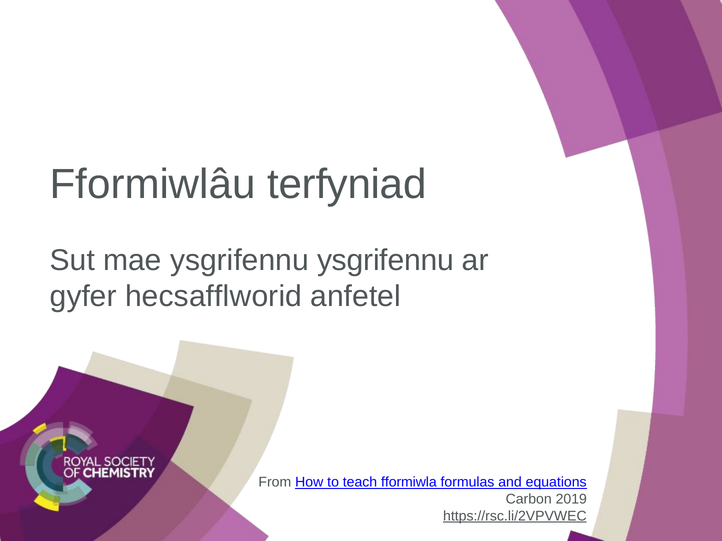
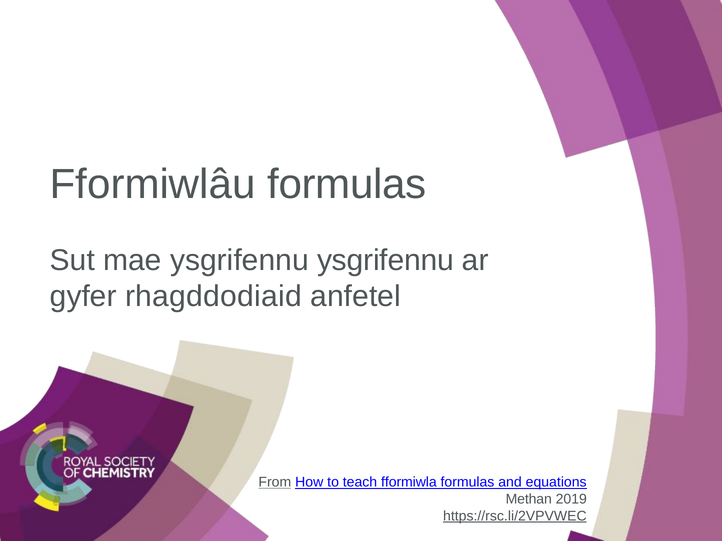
Fformiwlâu terfyniad: terfyniad -> formulas (347, 185)
hecsafflworid: hecsafflworid -> rhagddodiaid (213, 296)
From underline: none -> present (275, 483)
Carbon: Carbon -> Methan (529, 500)
